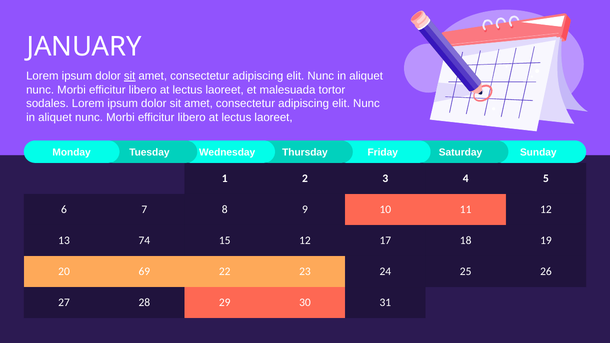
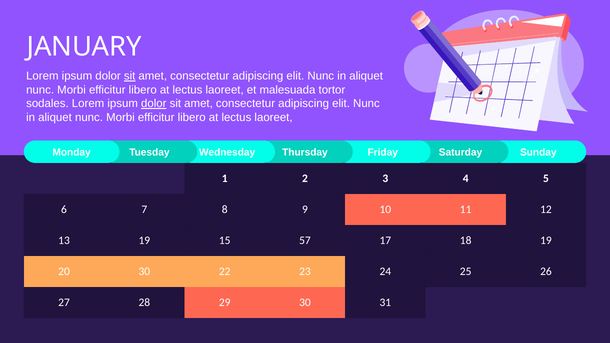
dolor underline: none -> present (154, 104)
13 74: 74 -> 19 (144, 241)
15 12: 12 -> 57 (305, 241)
20 69: 69 -> 30 (144, 272)
